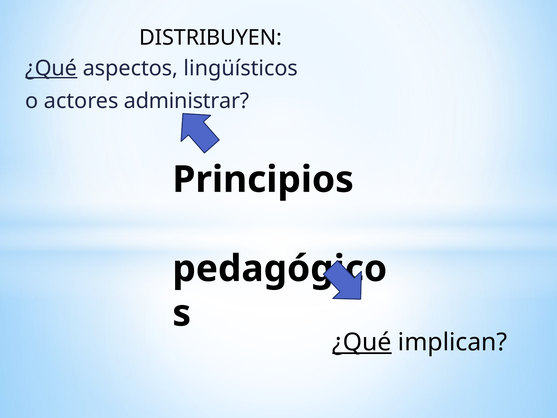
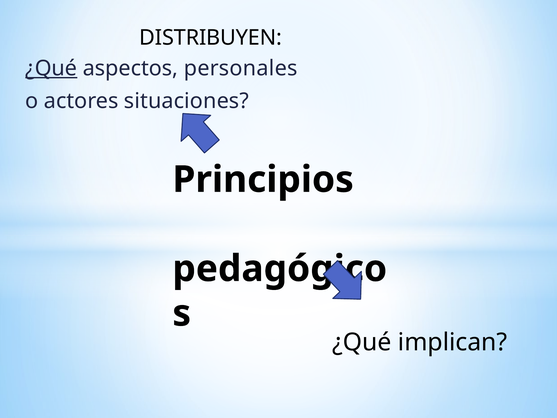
lingüísticos: lingüísticos -> personales (241, 68)
administrar: administrar -> situaciones (186, 101)
¿Qué underline: present -> none (362, 342)
